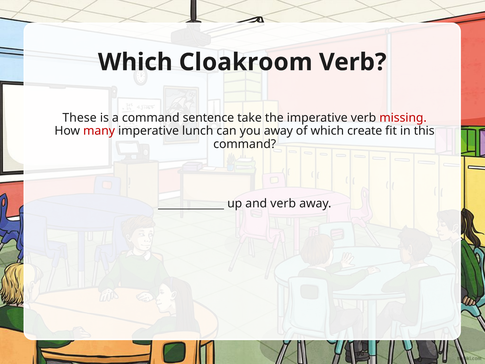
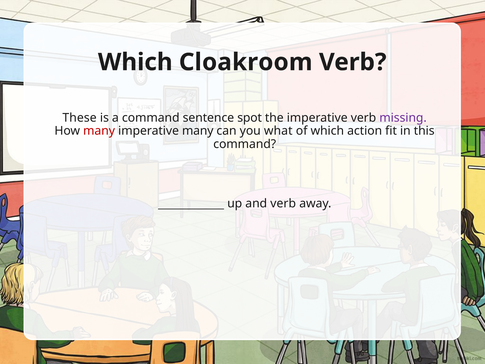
take: take -> spot (250, 118)
missing colour: red -> purple (403, 118)
imperative lunch: lunch -> many (198, 131)
you away: away -> what (278, 131)
create: create -> action (365, 131)
